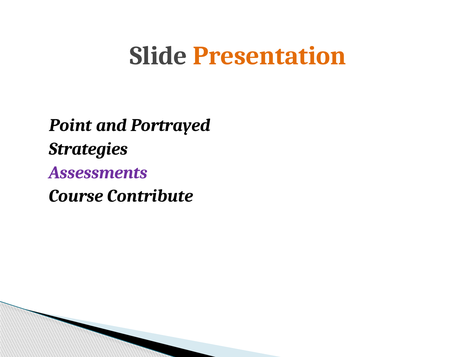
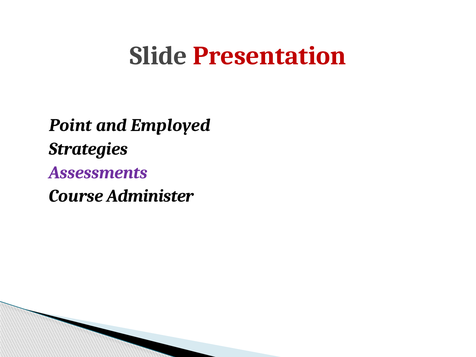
Presentation colour: orange -> red (270, 56)
Portrayed: Portrayed -> Employed (171, 125)
Contribute: Contribute -> Administer (150, 196)
